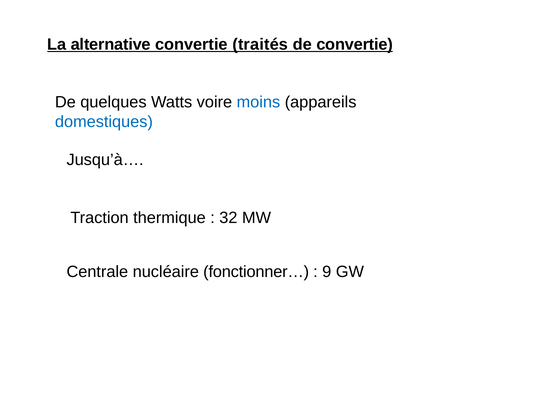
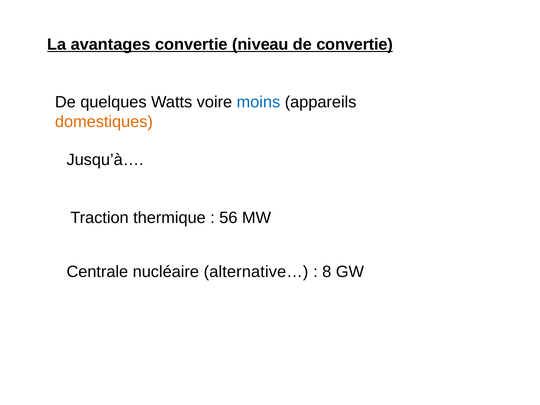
alternative: alternative -> avantages (111, 44)
traités: traités -> niveau (260, 44)
domestiques colour: blue -> orange (104, 122)
32: 32 -> 56 (228, 218)
fonctionner…: fonctionner… -> alternative… (256, 272)
9: 9 -> 8 (327, 272)
